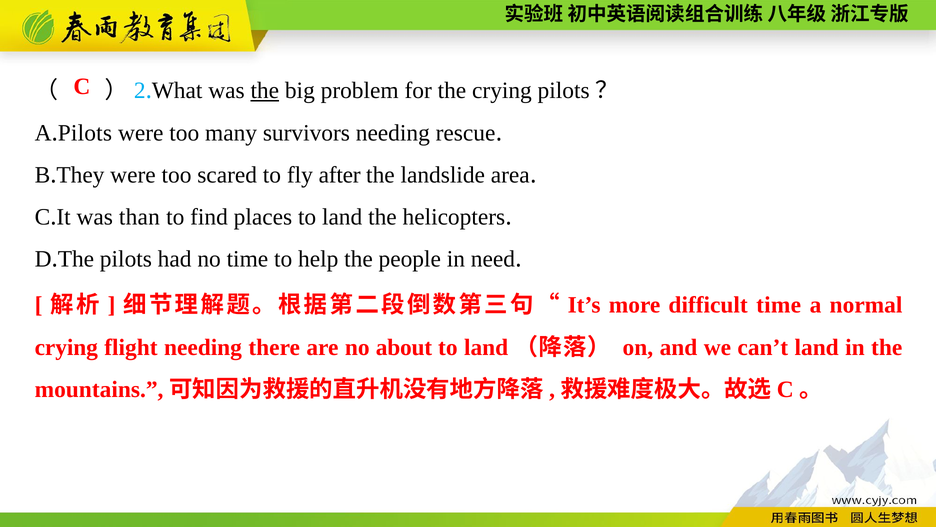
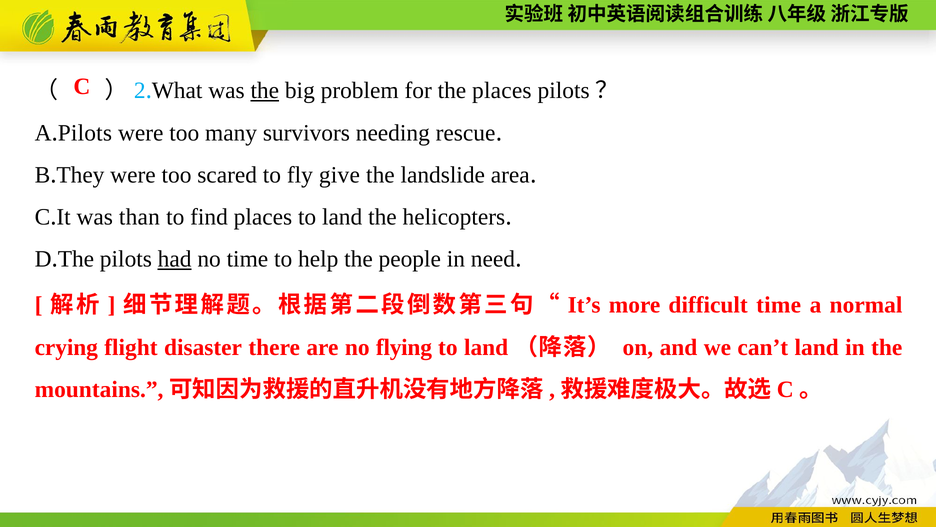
the crying: crying -> places (502, 91)
after: after -> give (339, 175)
had underline: none -> present (175, 259)
flight needing: needing -> disaster (203, 347)
about: about -> flying (404, 347)
